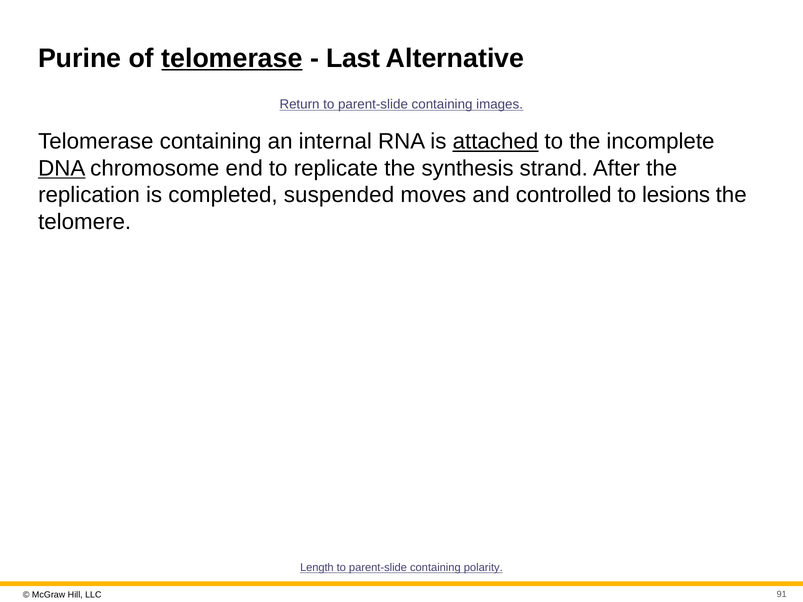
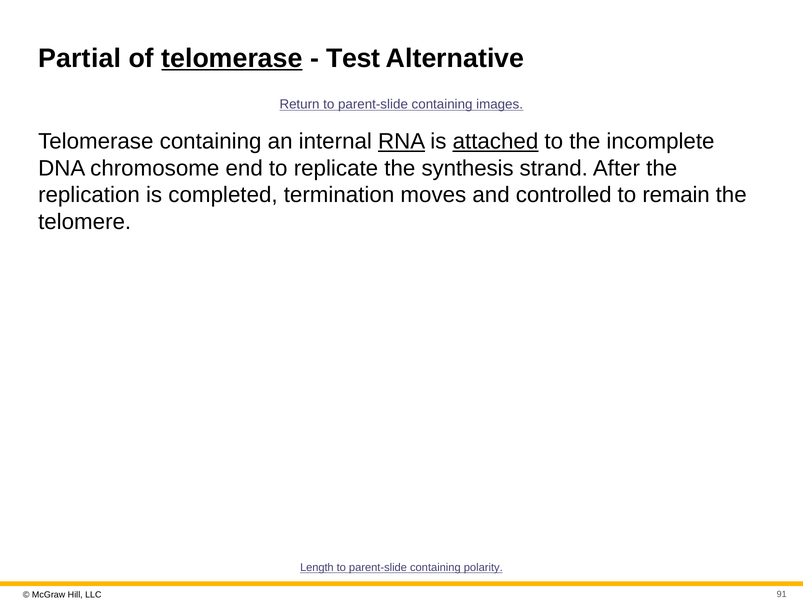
Purine: Purine -> Partial (80, 58)
Last: Last -> Test (353, 58)
RNA underline: none -> present (402, 142)
DNA underline: present -> none (62, 168)
suspended: suspended -> termination (339, 195)
lesions: lesions -> remain (676, 195)
